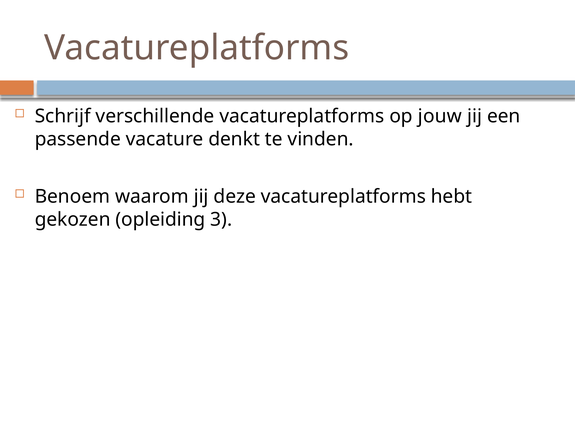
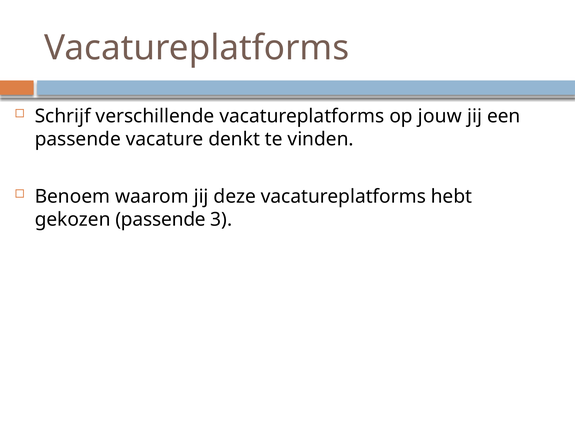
gekozen opleiding: opleiding -> passende (161, 219)
